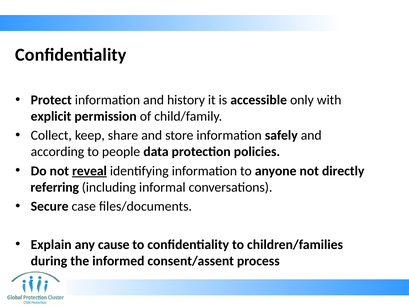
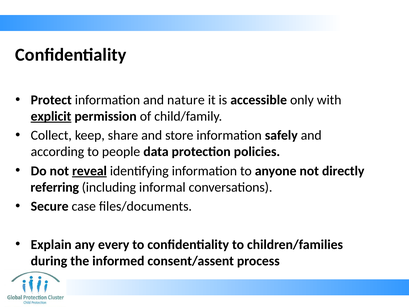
history: history -> nature (186, 100)
explicit underline: none -> present (51, 116)
cause: cause -> every (114, 244)
